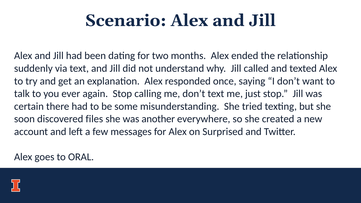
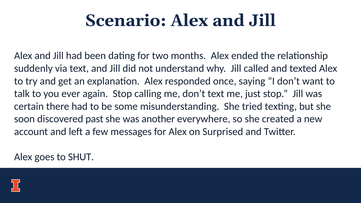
files: files -> past (94, 119)
ORAL: ORAL -> SHUT (81, 157)
